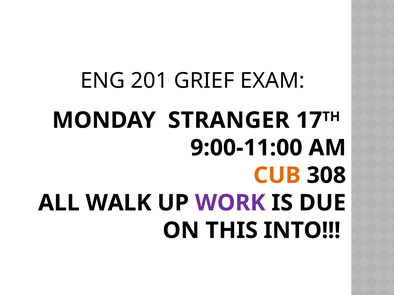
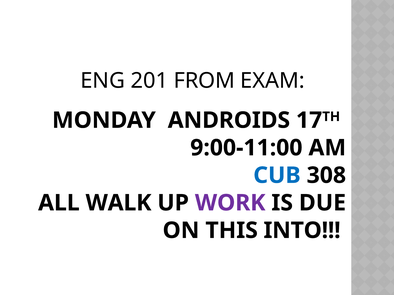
GRIEF: GRIEF -> FROM (204, 81)
STRANGER: STRANGER -> ANDROIDS (229, 120)
CUB colour: orange -> blue (277, 176)
